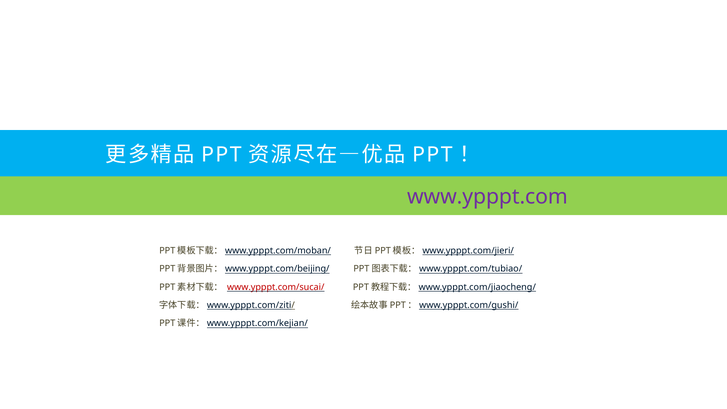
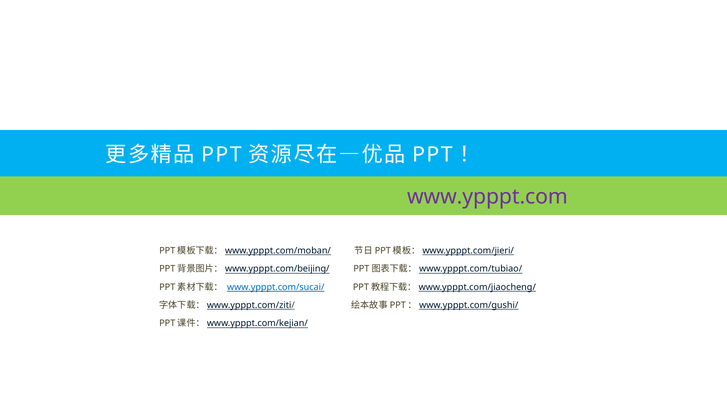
www.ypppt.com/sucai/ colour: red -> blue (276, 287)
